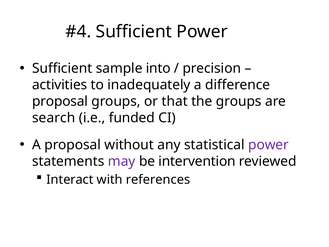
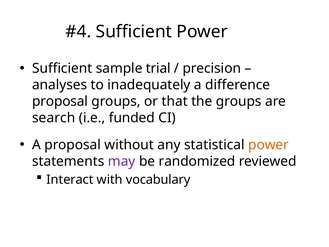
into: into -> trial (158, 68)
activities: activities -> analyses (60, 85)
power colour: purple -> orange (269, 145)
intervention: intervention -> randomized (197, 161)
references: references -> vocabulary (158, 179)
